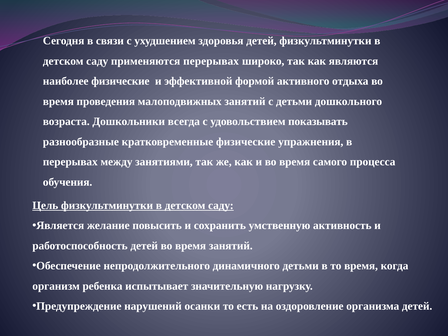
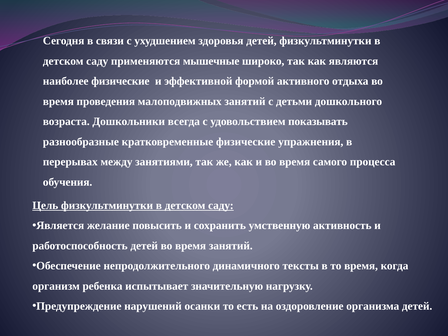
применяются перерывах: перерывах -> мышечные (211, 61)
динамичного детьми: детьми -> тексты (301, 266)
